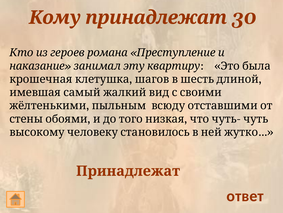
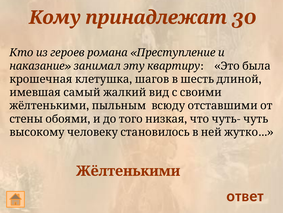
Принадлежат: Принадлежат -> Жёлтенькими (128, 170)
